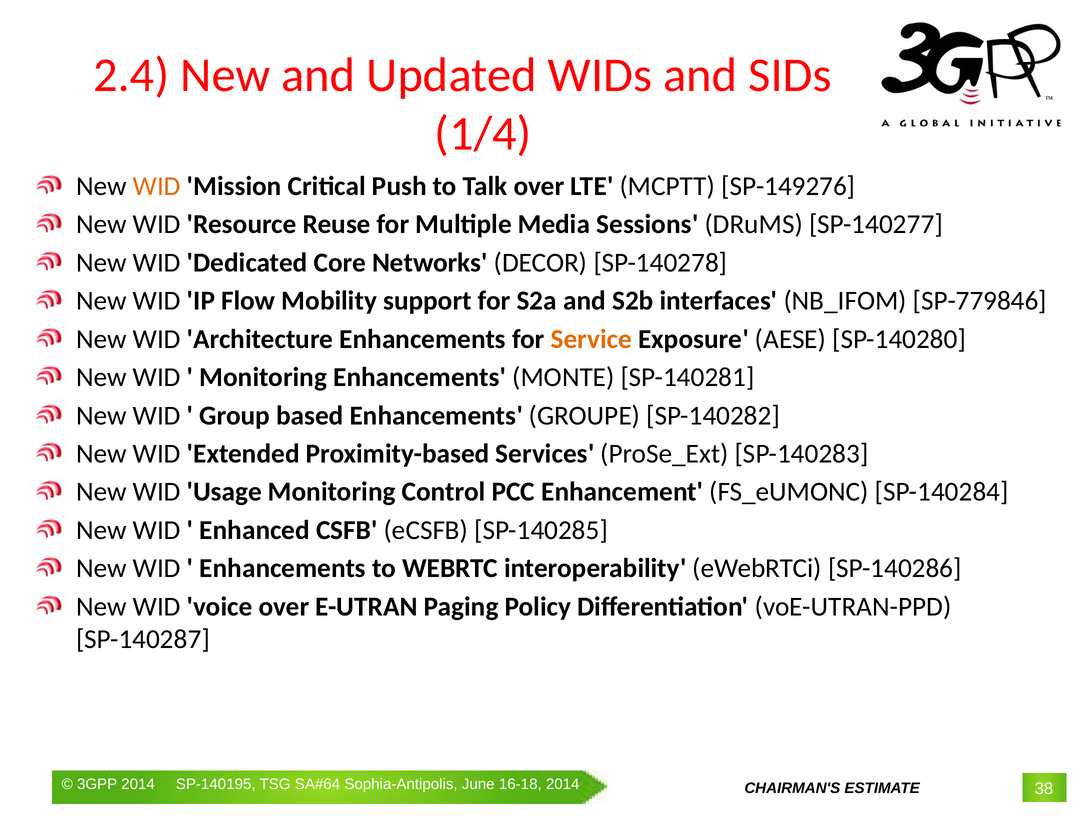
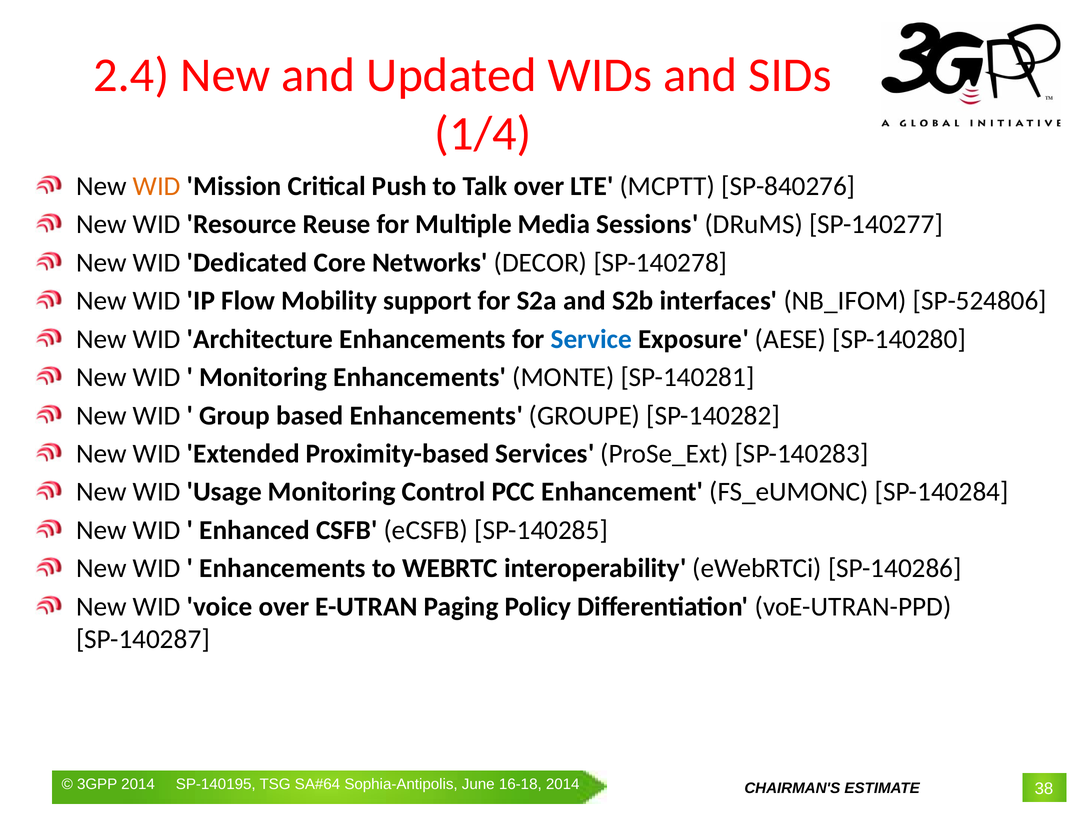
SP-149276: SP-149276 -> SP-840276 (788, 186)
SP-779846: SP-779846 -> SP-524806 (980, 301)
Service colour: orange -> blue (591, 339)
